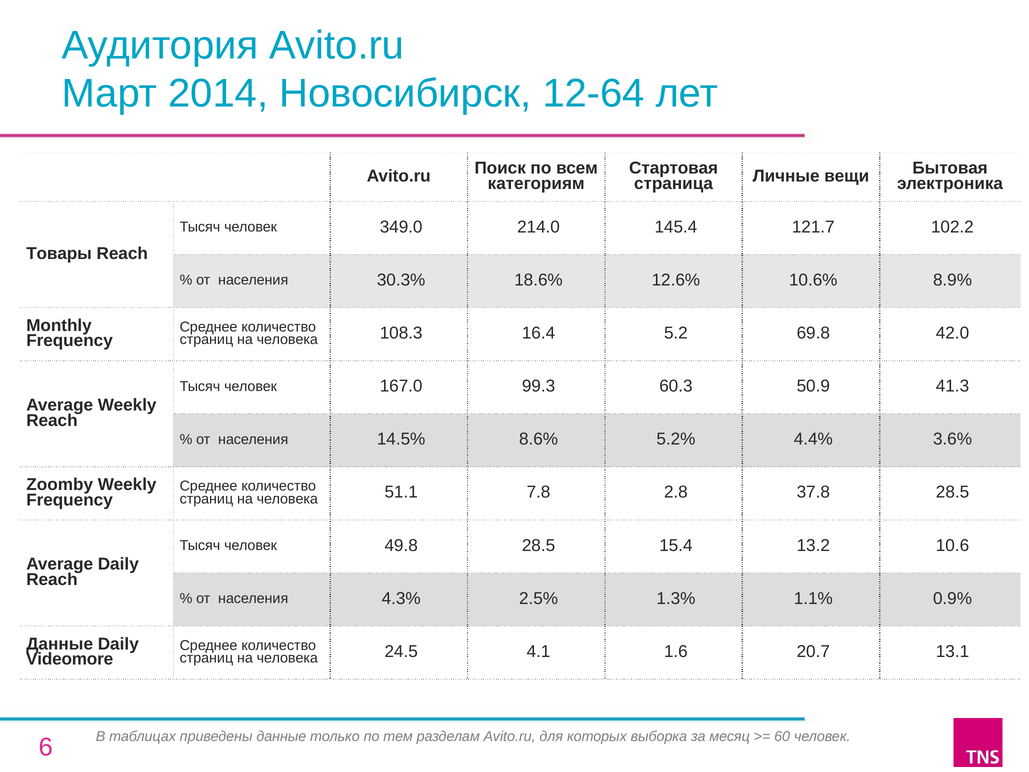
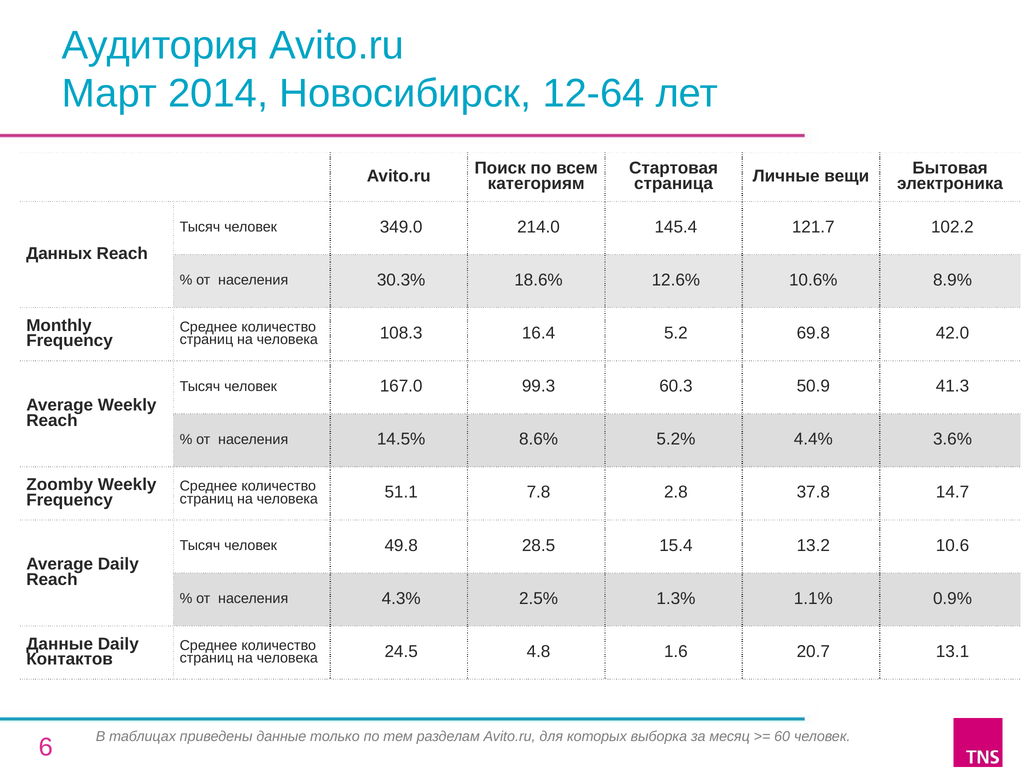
Товары: Товары -> Данных (59, 253)
37.8 28.5: 28.5 -> 14.7 (953, 492)
Videomore: Videomore -> Контактов (70, 659)
4.1: 4.1 -> 4.8 (539, 651)
